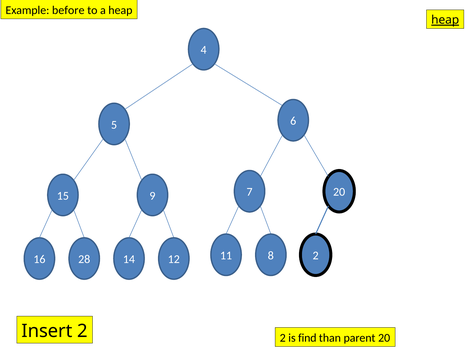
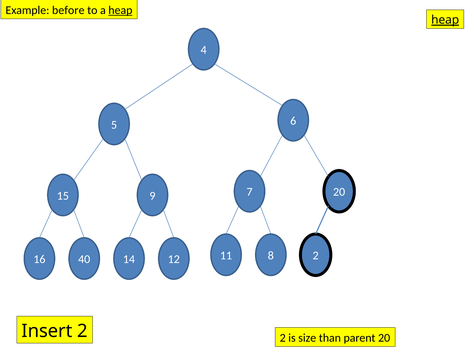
heap underline: none -> present (120, 10)
28: 28 -> 40 (84, 259)
find: find -> size (307, 337)
